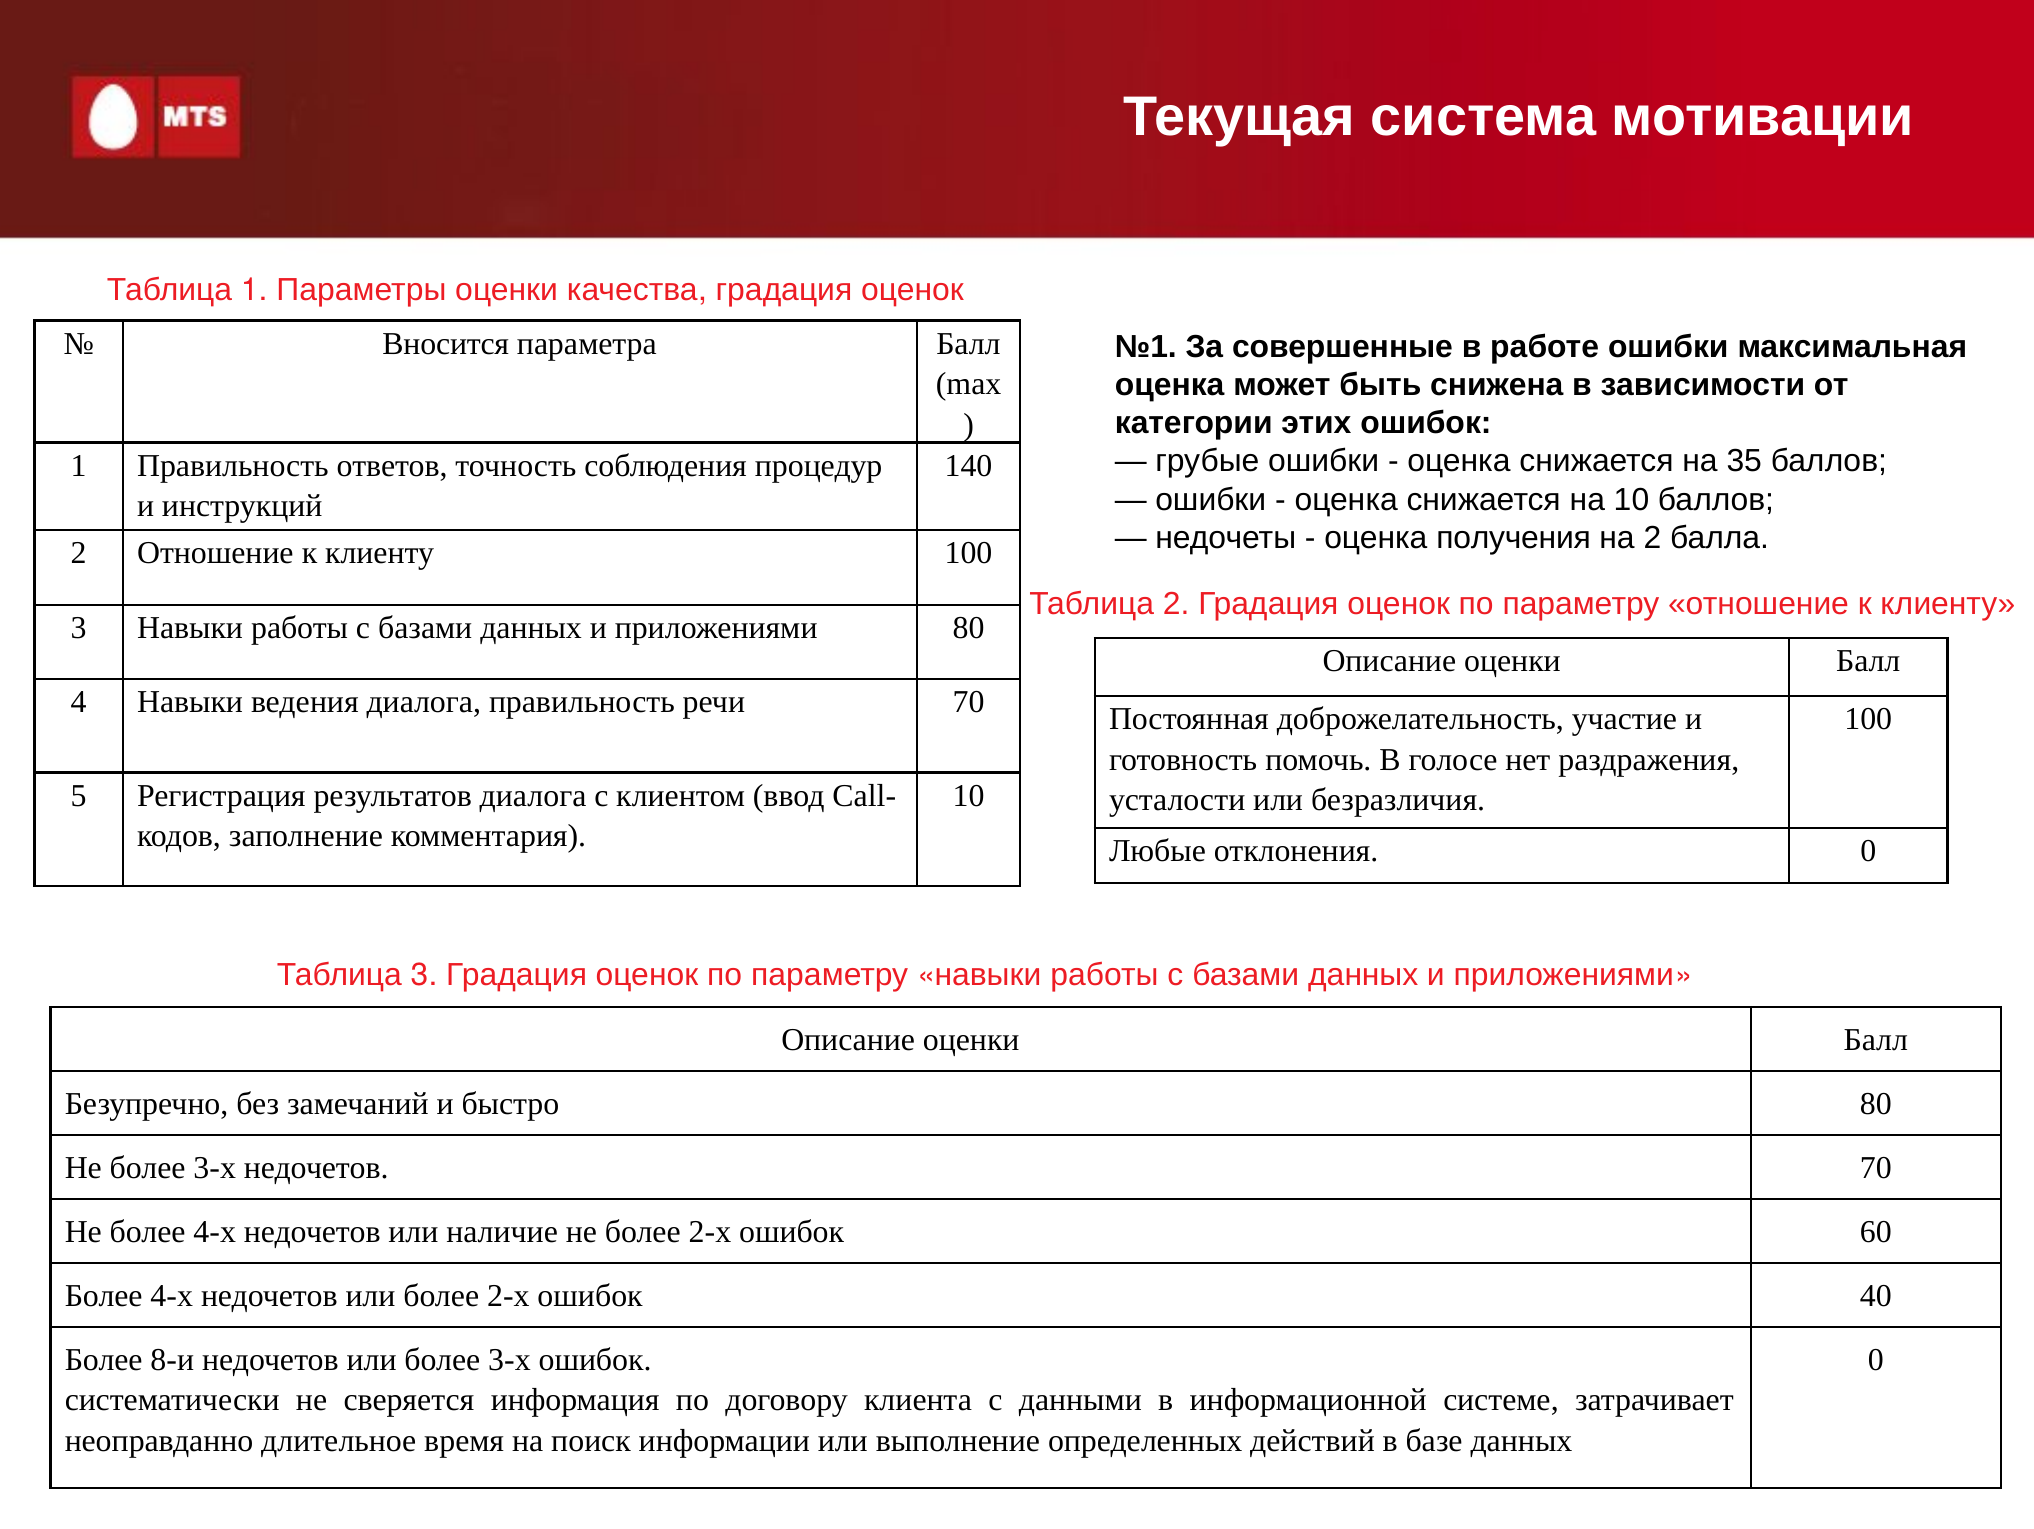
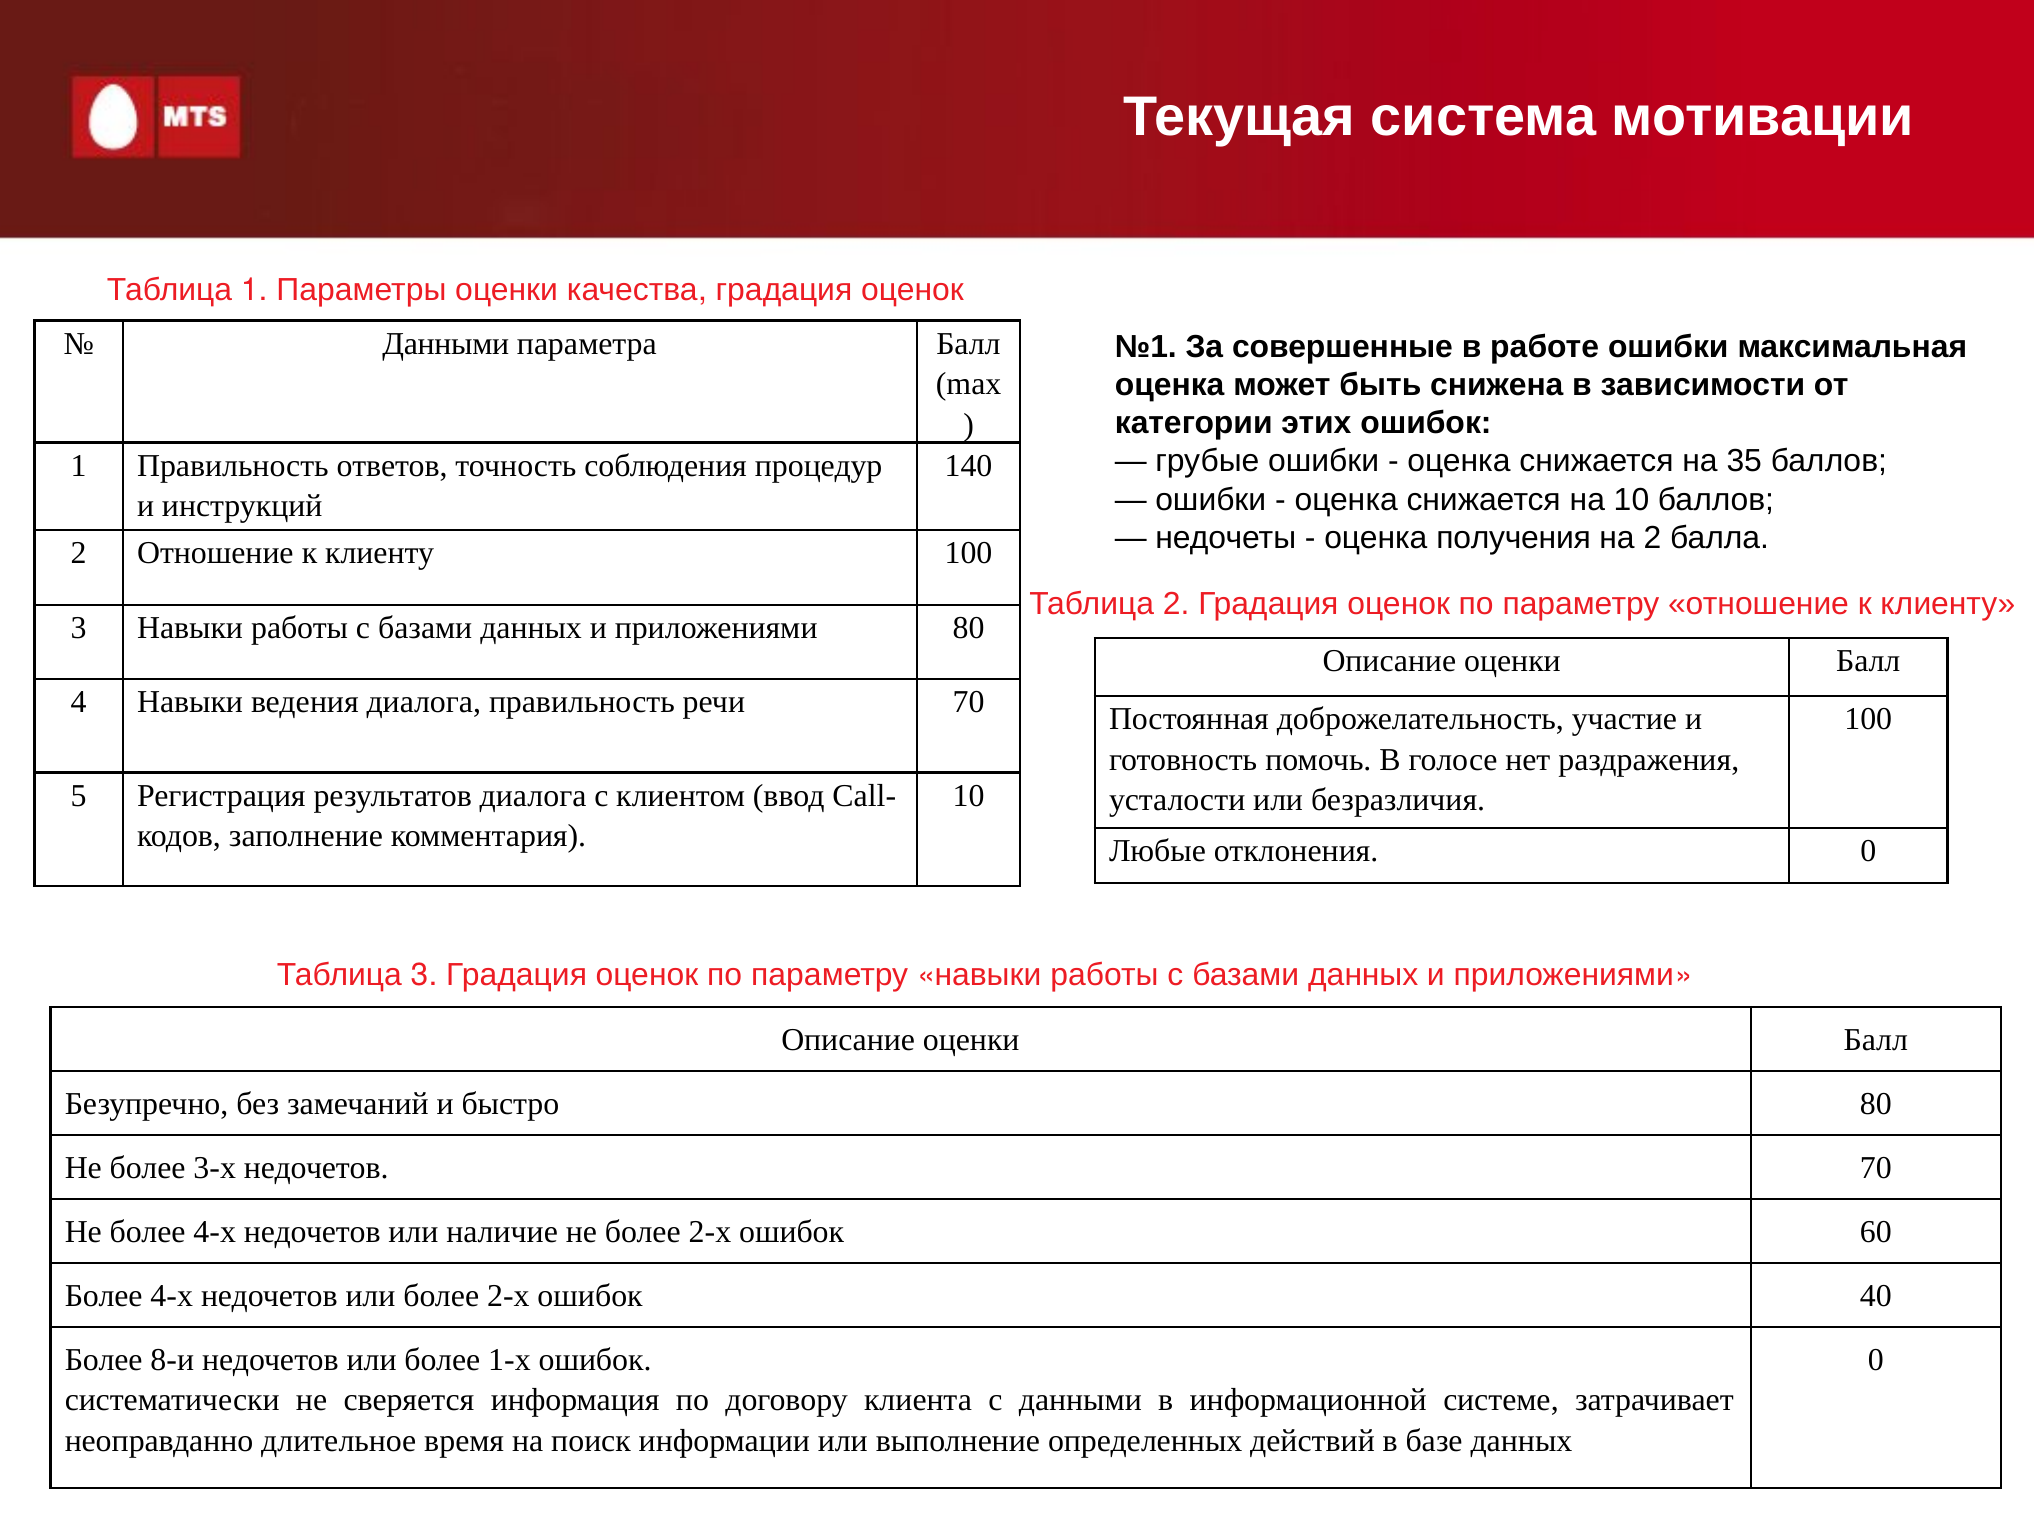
Вносится: Вносится -> Данными (446, 344)
или более 3-х: 3-х -> 1-х (509, 1360)
